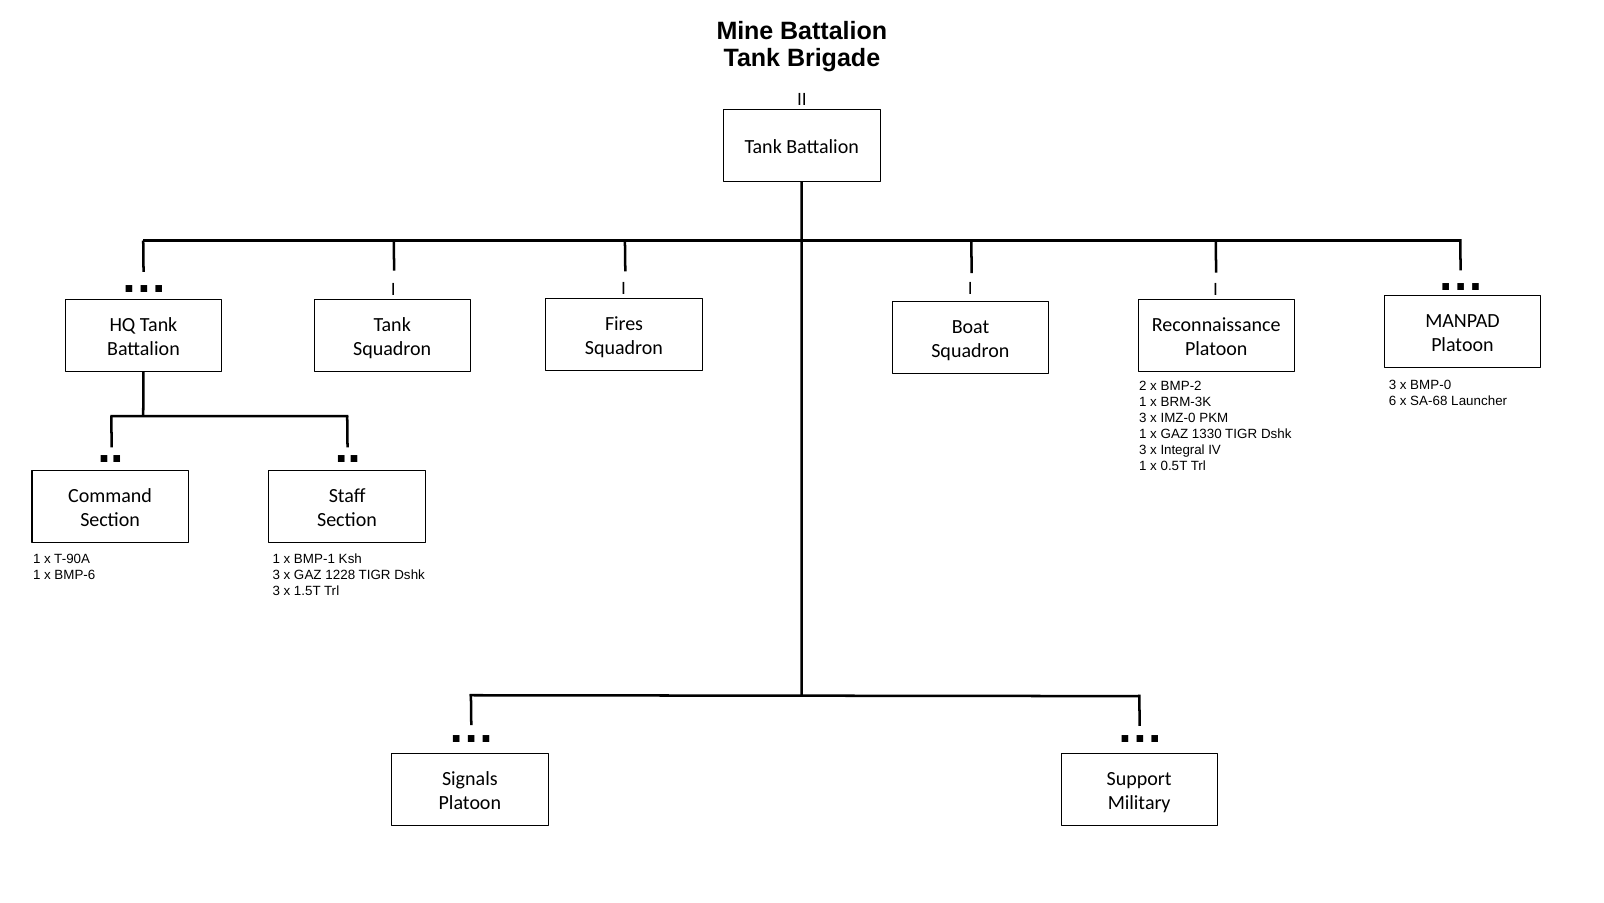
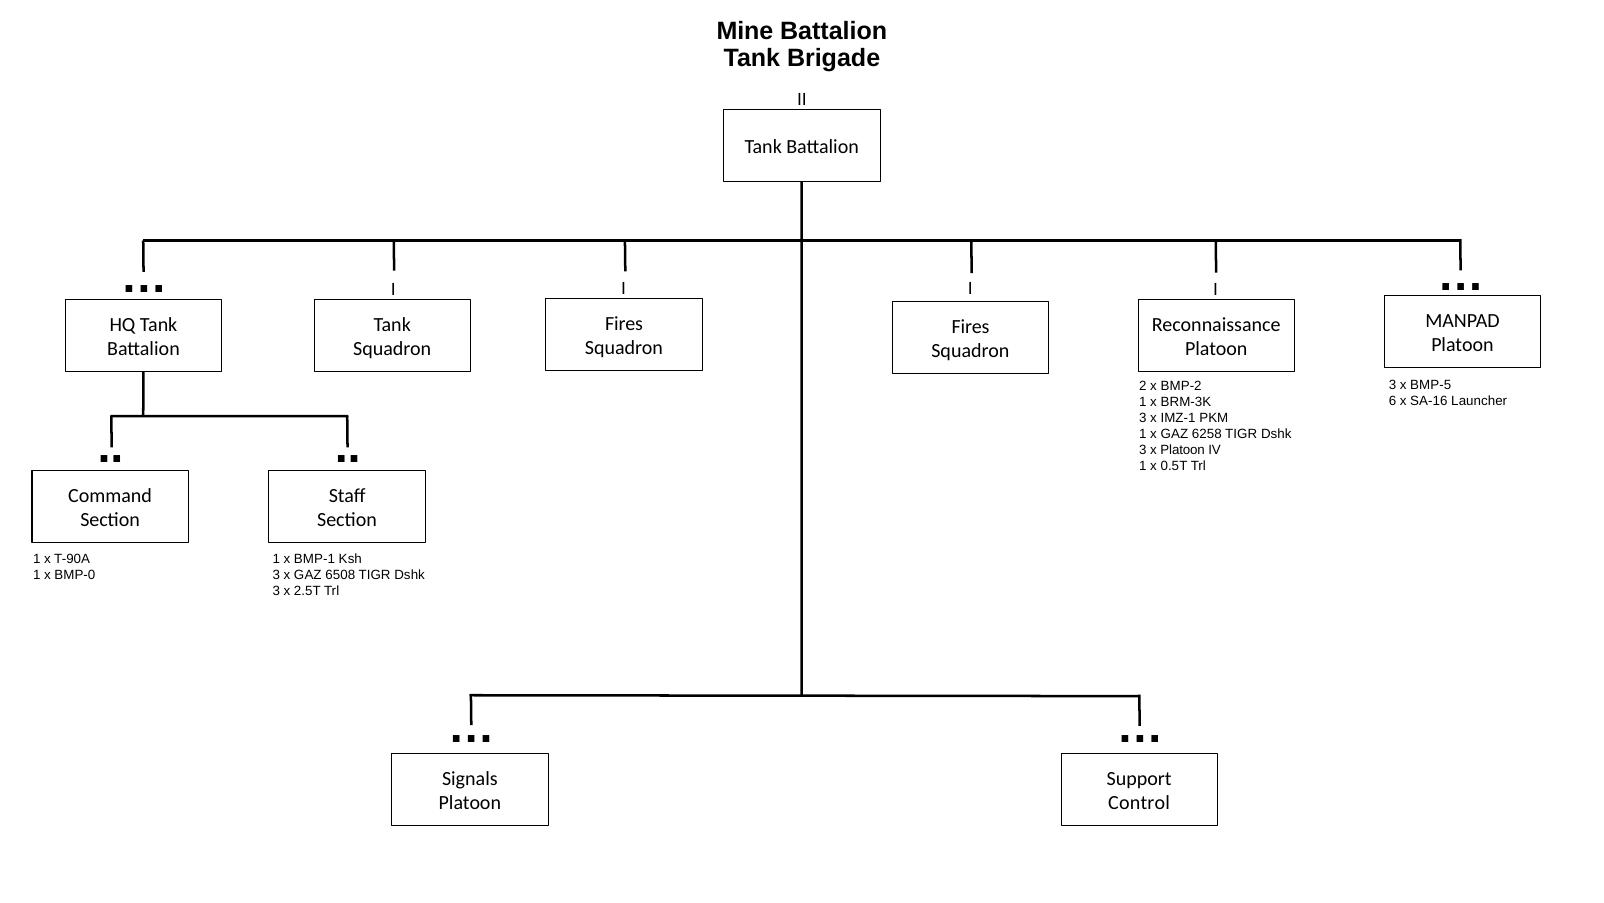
Boat: Boat -> Fires (971, 327)
BMP-0: BMP-0 -> BMP-5 (1431, 385)
SA-68: SA-68 -> SA-16 (1429, 401)
IMZ-0: IMZ-0 -> IMZ-1 (1178, 418)
1330: 1330 -> 6258 (1207, 434)
x Integral: Integral -> Platoon (1183, 450)
BMP-6: BMP-6 -> BMP-0 (75, 575)
1228: 1228 -> 6508 (340, 575)
1.5T: 1.5T -> 2.5T (307, 591)
Military: Military -> Control (1139, 802)
